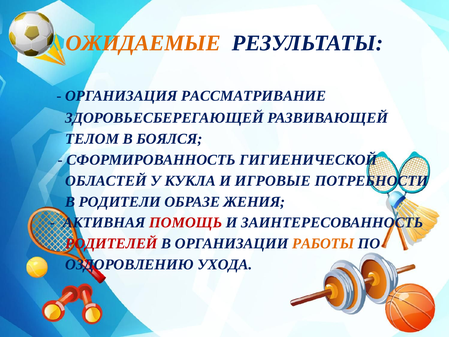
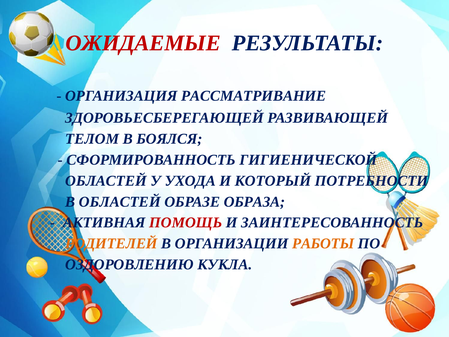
ОЖИДАЕМЫЕ colour: orange -> red (143, 43)
КУКЛА: КУКЛА -> УХОДА (190, 181)
ИГРОВЫЕ: ИГРОВЫЕ -> КОТОРЫЙ (273, 181)
В РОДИТЕЛИ: РОДИТЕЛИ -> ОБЛАСТЕЙ (120, 202)
ЖЕНИЯ: ЖЕНИЯ -> ОБРАЗА (254, 202)
РОДИТЕЛЕЙ colour: red -> orange (111, 243)
УХОДА: УХОДА -> КУКЛА (225, 264)
